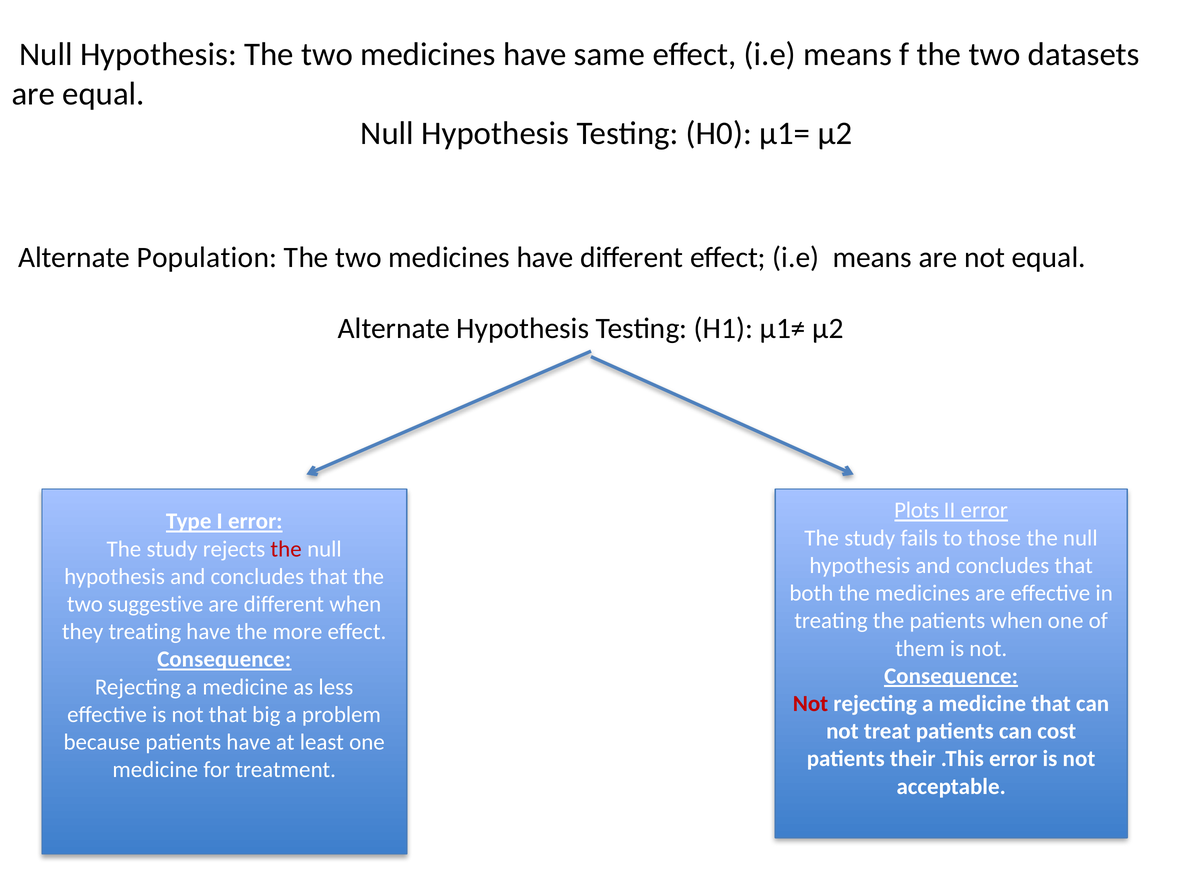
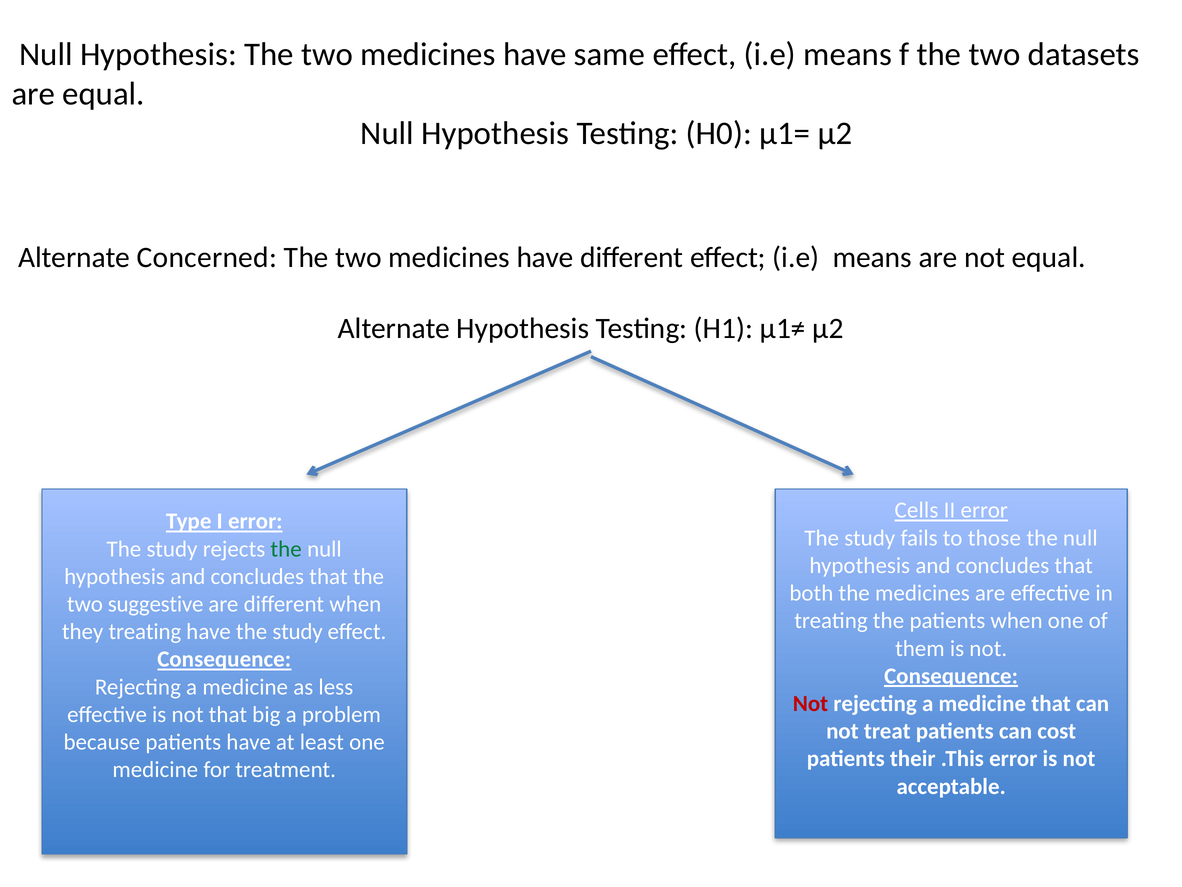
Population: Population -> Concerned (207, 257)
Plots: Plots -> Cells (916, 510)
the colour: red -> green (286, 549)
have the more: more -> study (298, 631)
